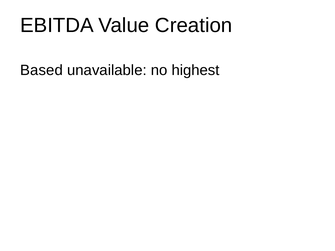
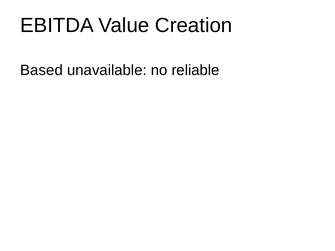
highest: highest -> reliable (196, 70)
